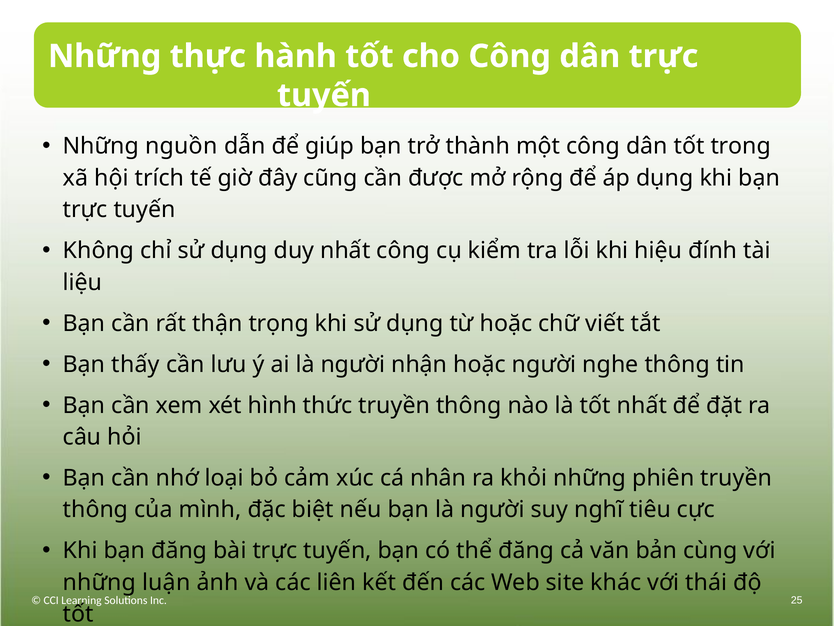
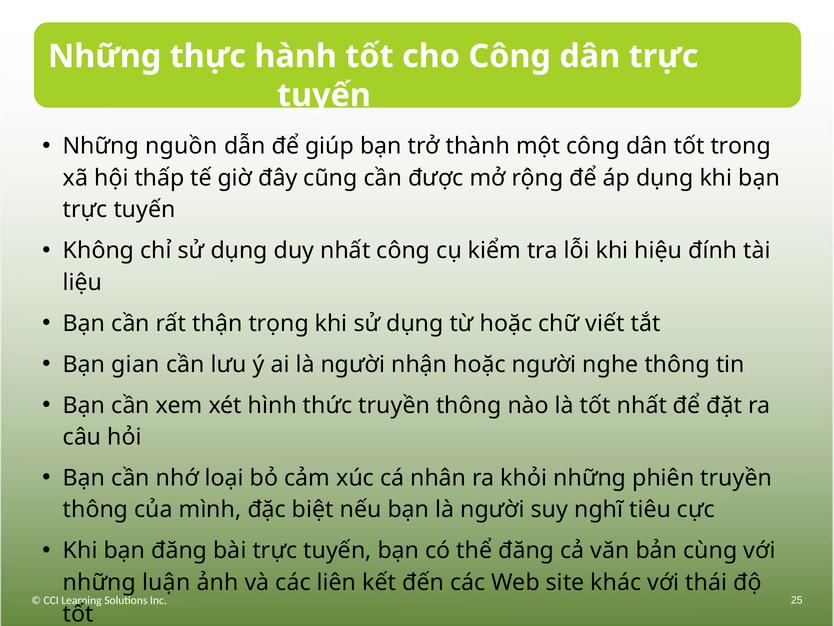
trích: trích -> thấp (159, 178)
thấy: thấy -> gian (136, 364)
